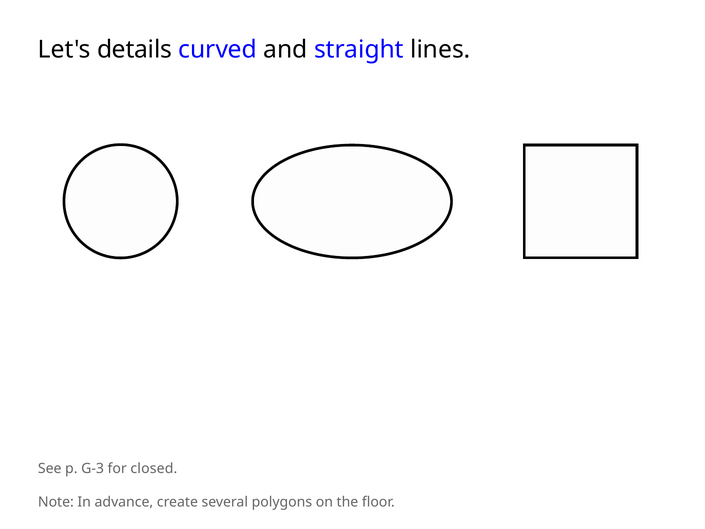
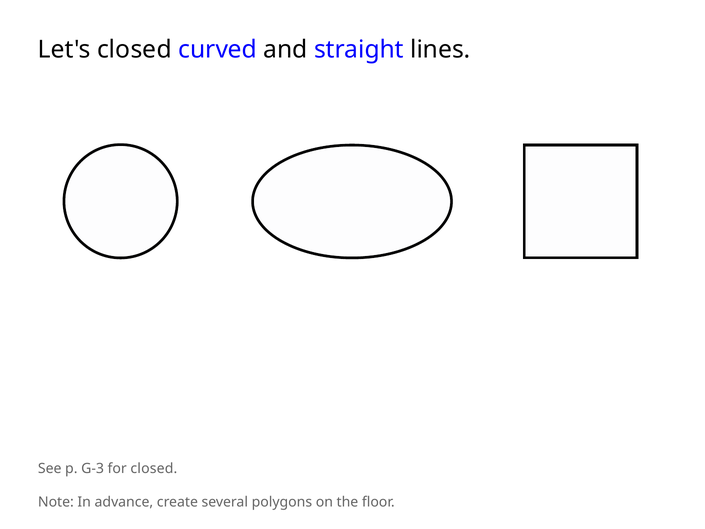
Let's details: details -> closed (134, 50)
